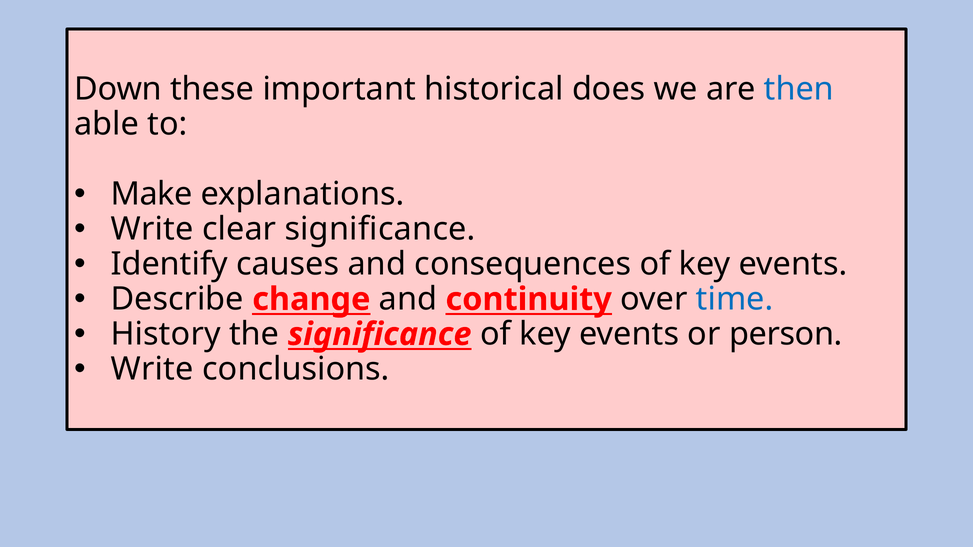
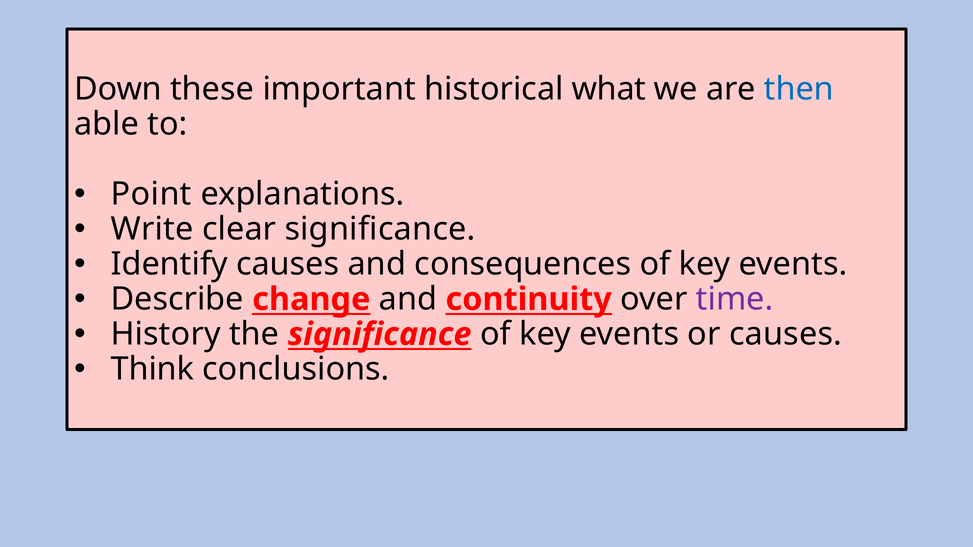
does: does -> what (609, 89)
Make: Make -> Point (151, 194)
time colour: blue -> purple (735, 299)
or person: person -> causes (786, 334)
Write: Write -> Think (152, 370)
